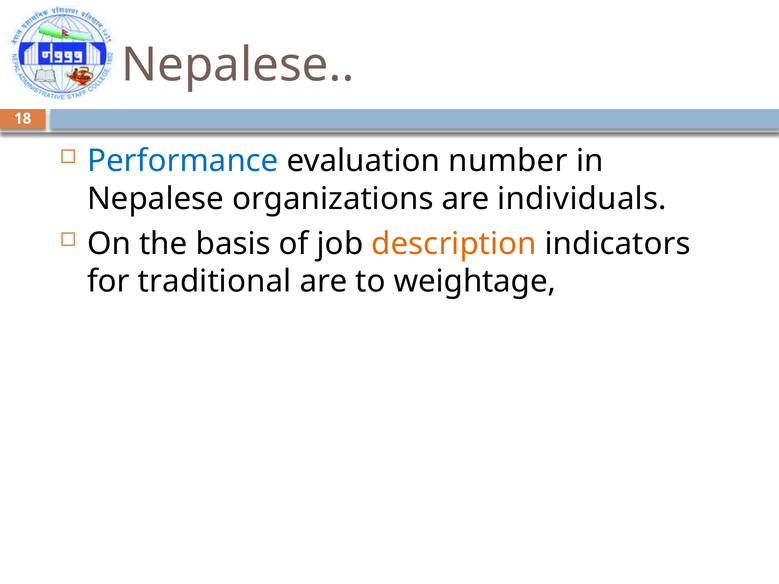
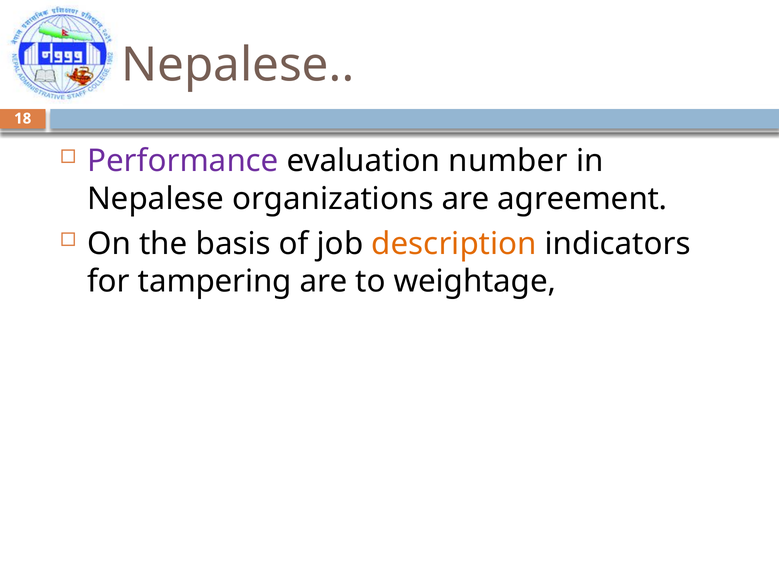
Performance colour: blue -> purple (183, 161)
individuals: individuals -> agreement (582, 199)
traditional: traditional -> tampering (215, 282)
